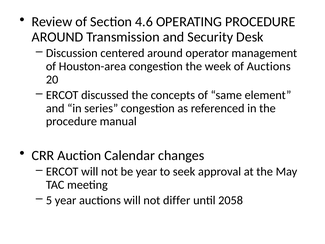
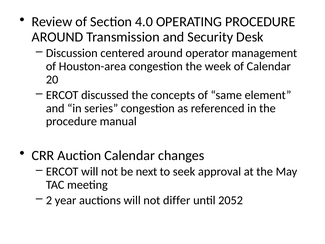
4.6: 4.6 -> 4.0 (144, 22)
of Auctions: Auctions -> Calendar (269, 66)
be year: year -> next (146, 171)
5: 5 -> 2 (49, 200)
2058: 2058 -> 2052 (231, 200)
